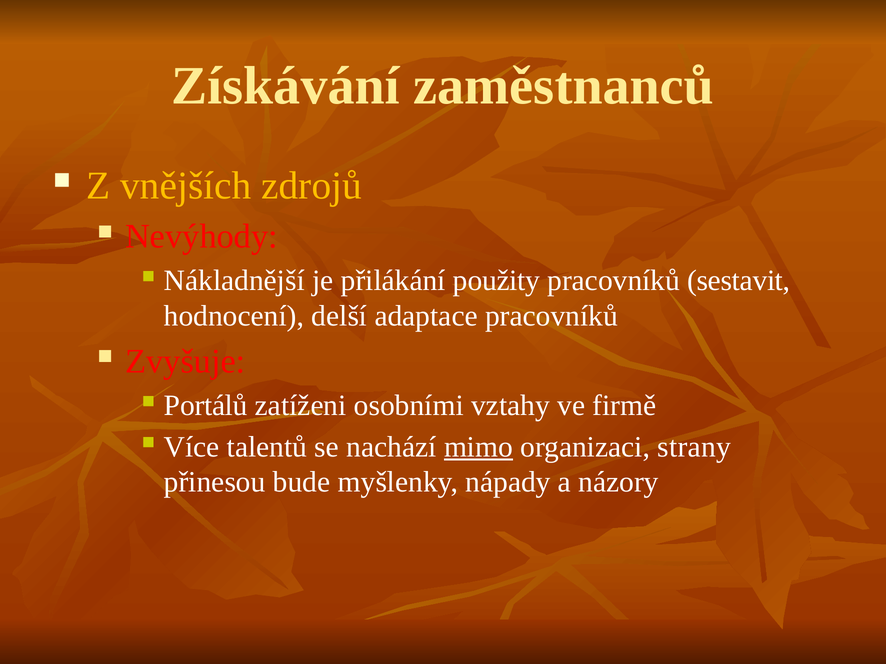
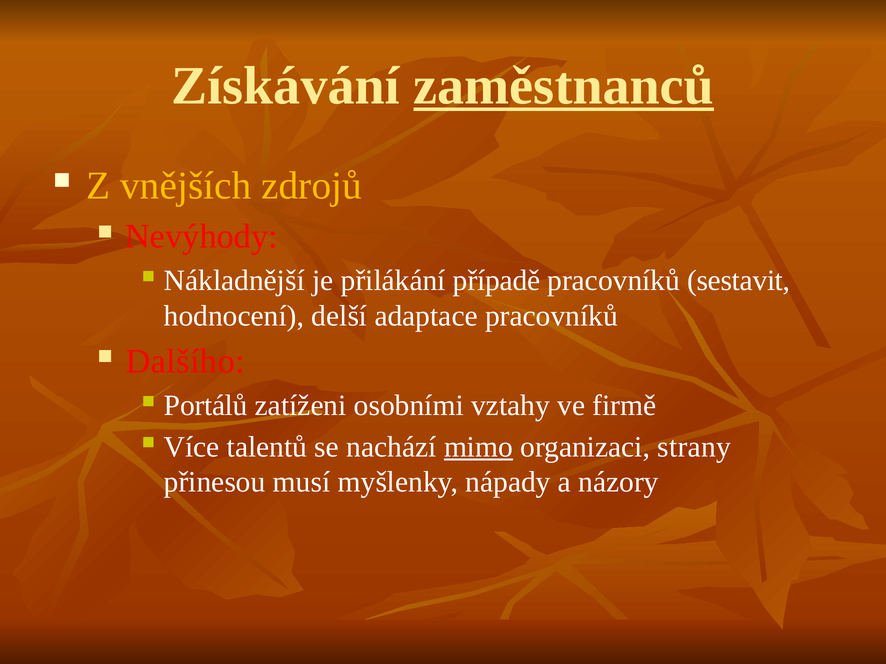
zaměstnanců underline: none -> present (564, 86)
použity: použity -> případě (497, 281)
Zvyšuje: Zvyšuje -> Dalšího (185, 362)
bude: bude -> musí (302, 483)
